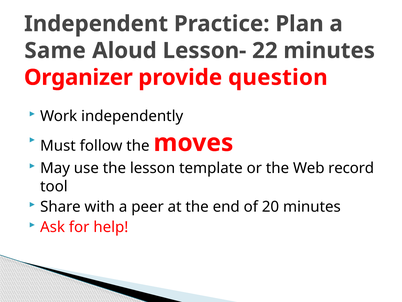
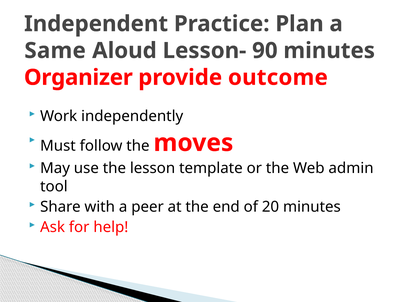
22: 22 -> 90 (265, 51)
question: question -> outcome (278, 77)
record: record -> admin (351, 168)
